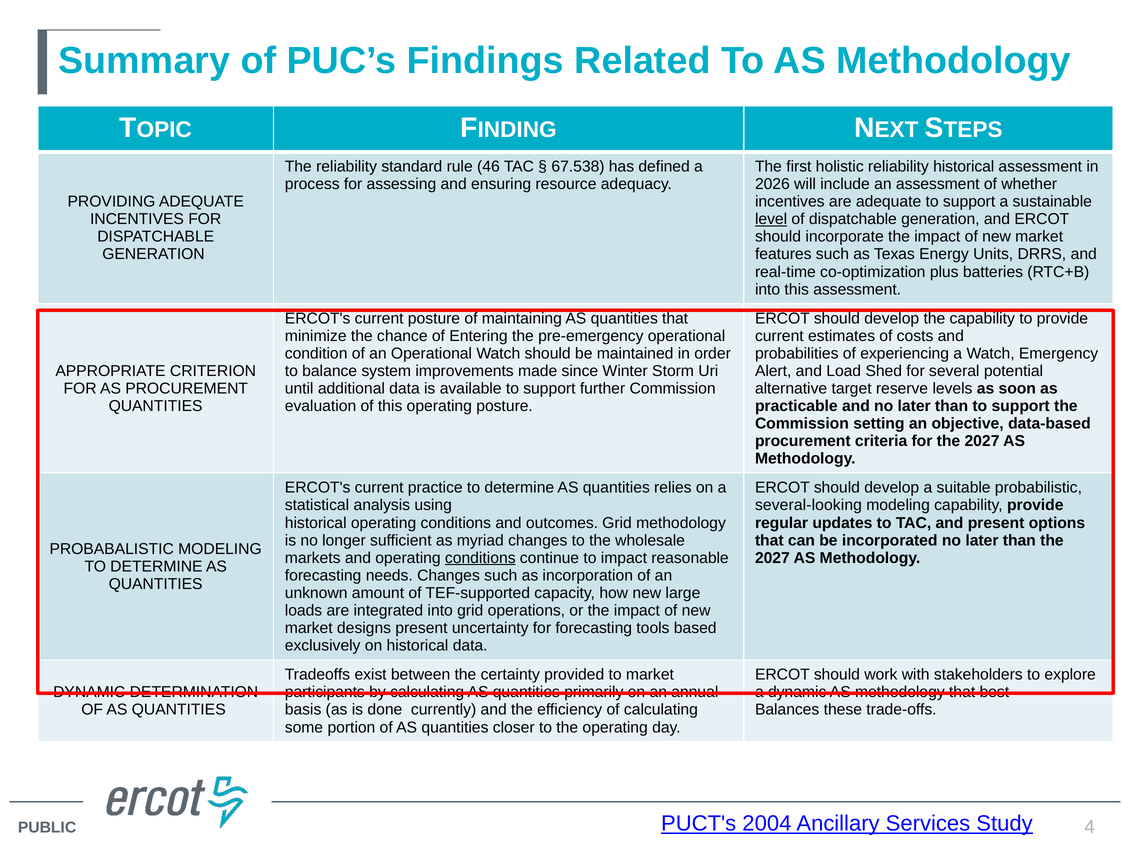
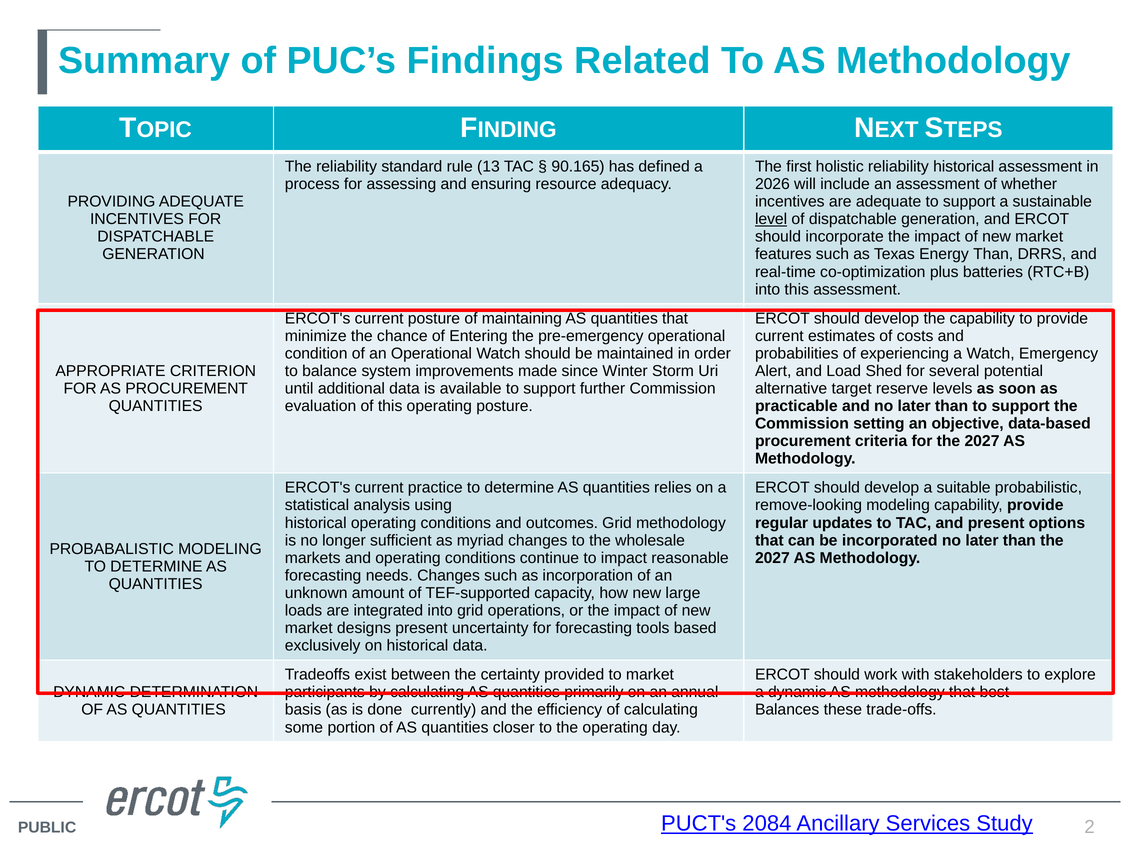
46: 46 -> 13 (488, 166)
67.538: 67.538 -> 90.165 (578, 166)
Energy Units: Units -> Than (993, 254)
several-looking: several-looking -> remove-looking (809, 505)
conditions underline: present -> none (480, 558)
2004: 2004 -> 2084 (767, 823)
4: 4 -> 2 (1090, 827)
